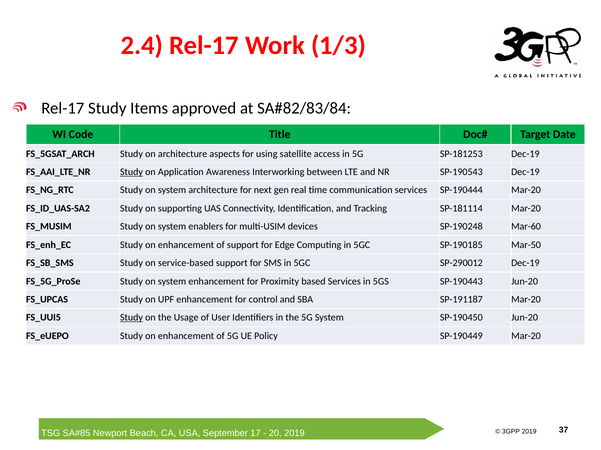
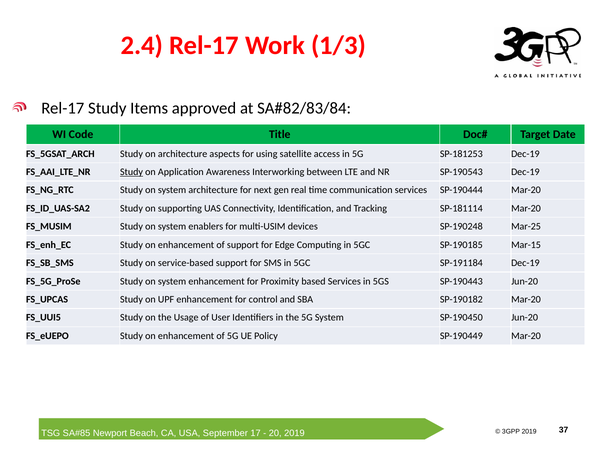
Mar-60: Mar-60 -> Mar-25 (526, 227)
Mar-50: Mar-50 -> Mar-15 (526, 245)
SP-290012: SP-290012 -> SP-191184 (461, 263)
SP-191187: SP-191187 -> SP-190182 (461, 300)
Study underline: present -> none (131, 318)
